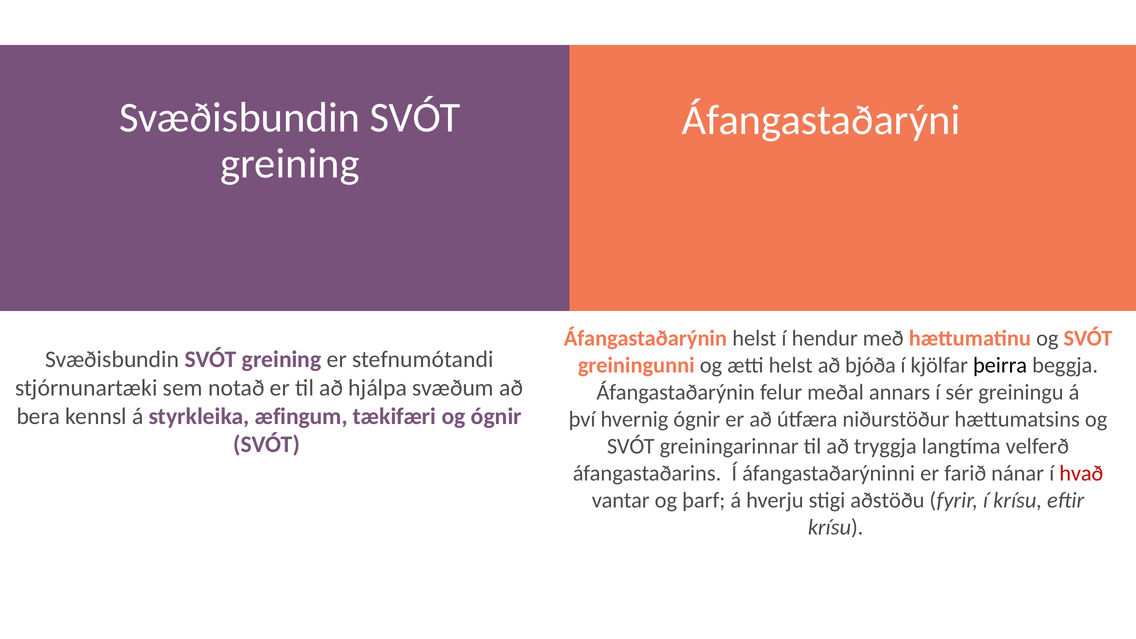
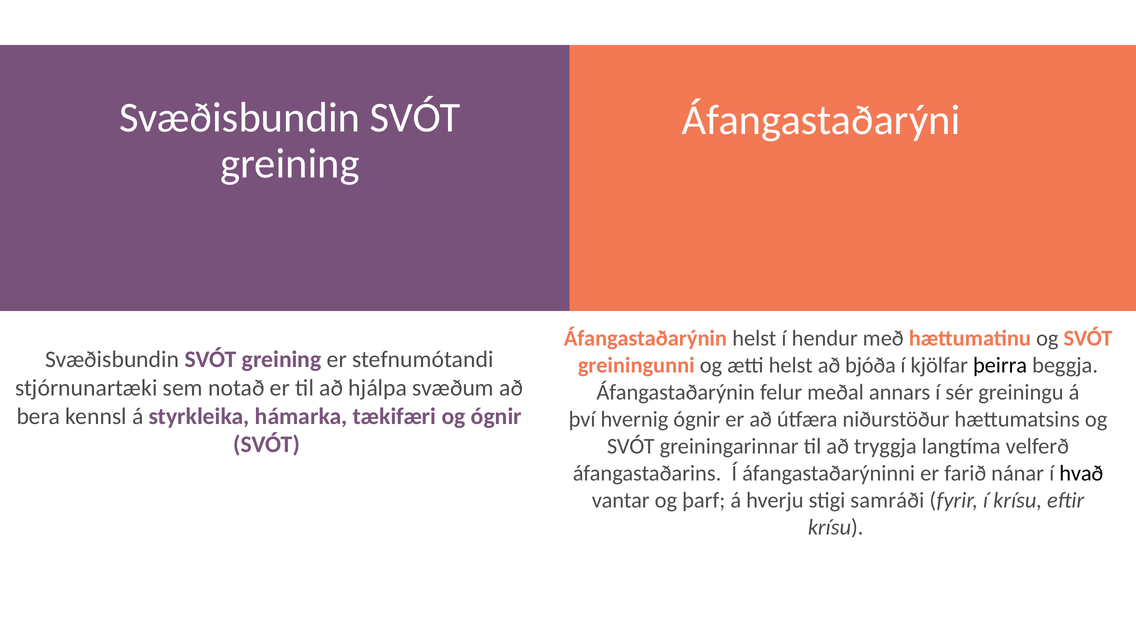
æfingum: æfingum -> hámarka (301, 416)
hvað colour: red -> black (1081, 473)
aðstöðu: aðstöðu -> samráði (887, 500)
